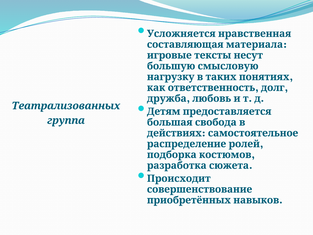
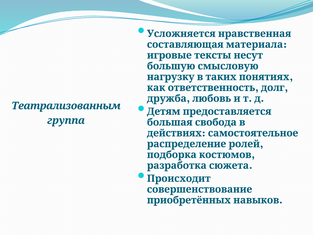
Театрализованных: Театрализованных -> Театрализованным (66, 106)
